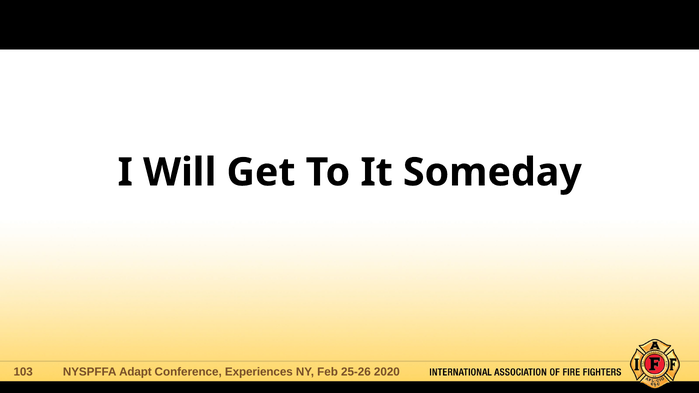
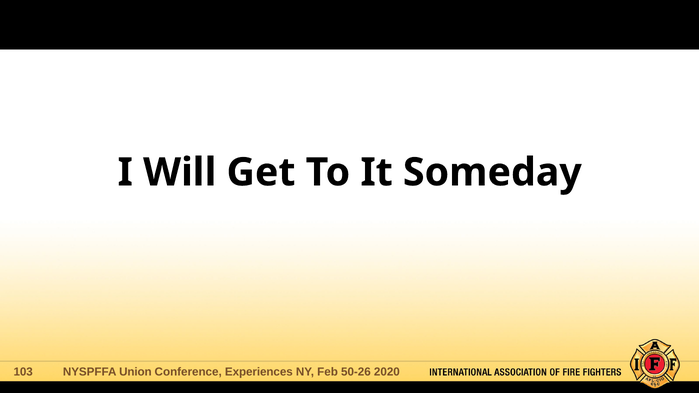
Adapt: Adapt -> Union (135, 372)
25-26: 25-26 -> 50-26 (356, 372)
